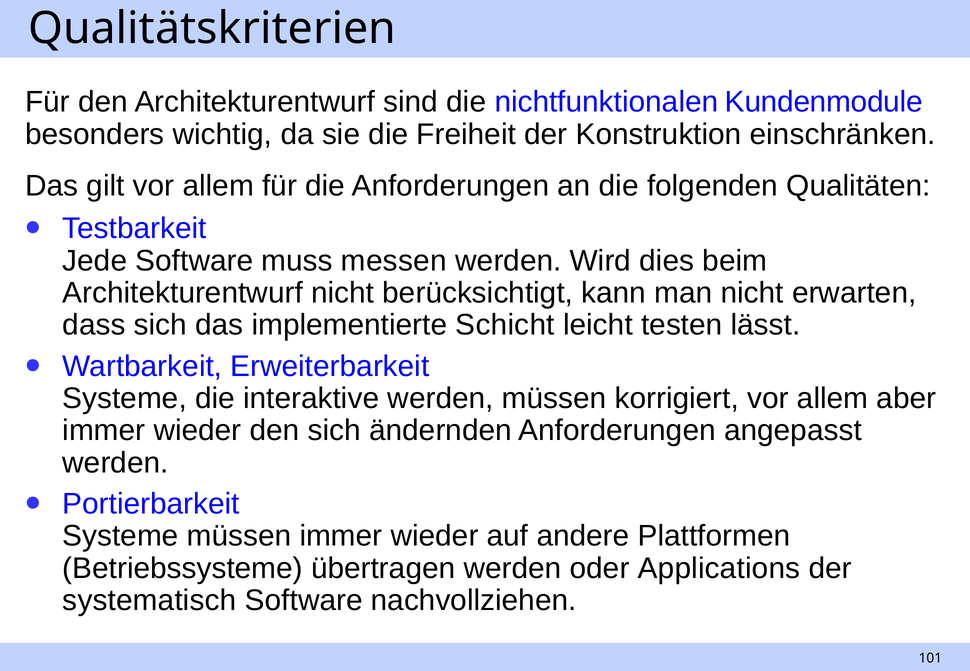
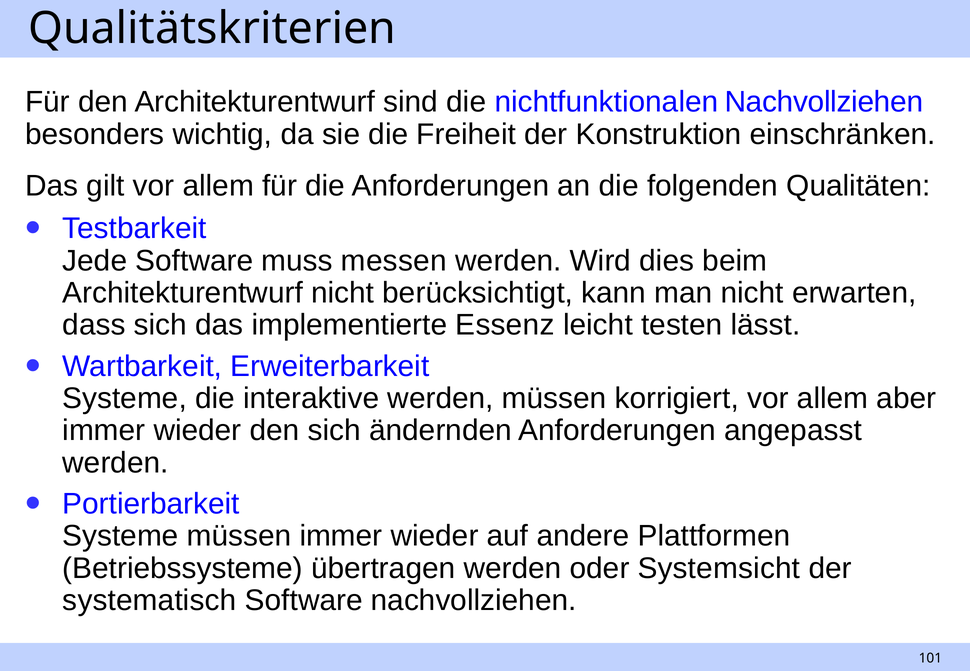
nichtfunktionalen Kundenmodule: Kundenmodule -> Nachvollziehen (824, 102)
Schicht: Schicht -> Essenz (505, 325)
Applications: Applications -> Systemsicht (719, 569)
